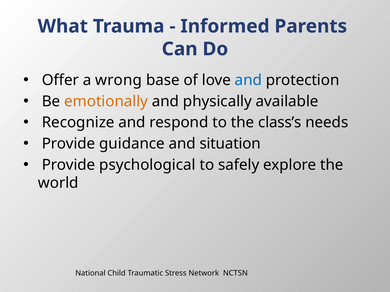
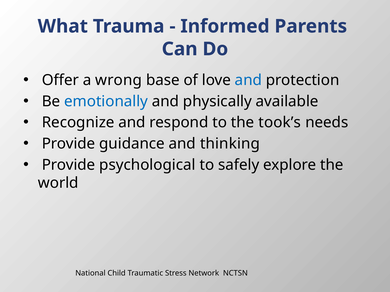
emotionally colour: orange -> blue (106, 102)
class’s: class’s -> took’s (280, 123)
situation: situation -> thinking (230, 144)
